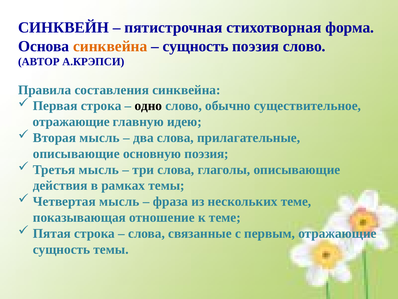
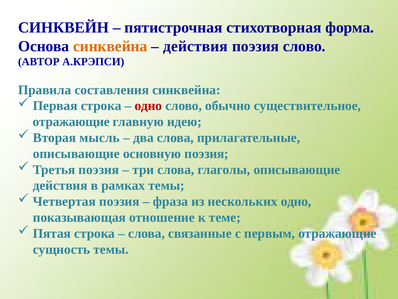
сущность: сущность -> действия (195, 46)
одно colour: black -> red (148, 106)
Третья мысль: мысль -> поэзия (99, 169)
Четвертая мысль: мысль -> поэзия (119, 201)
нескольких теме: теме -> одно (296, 201)
